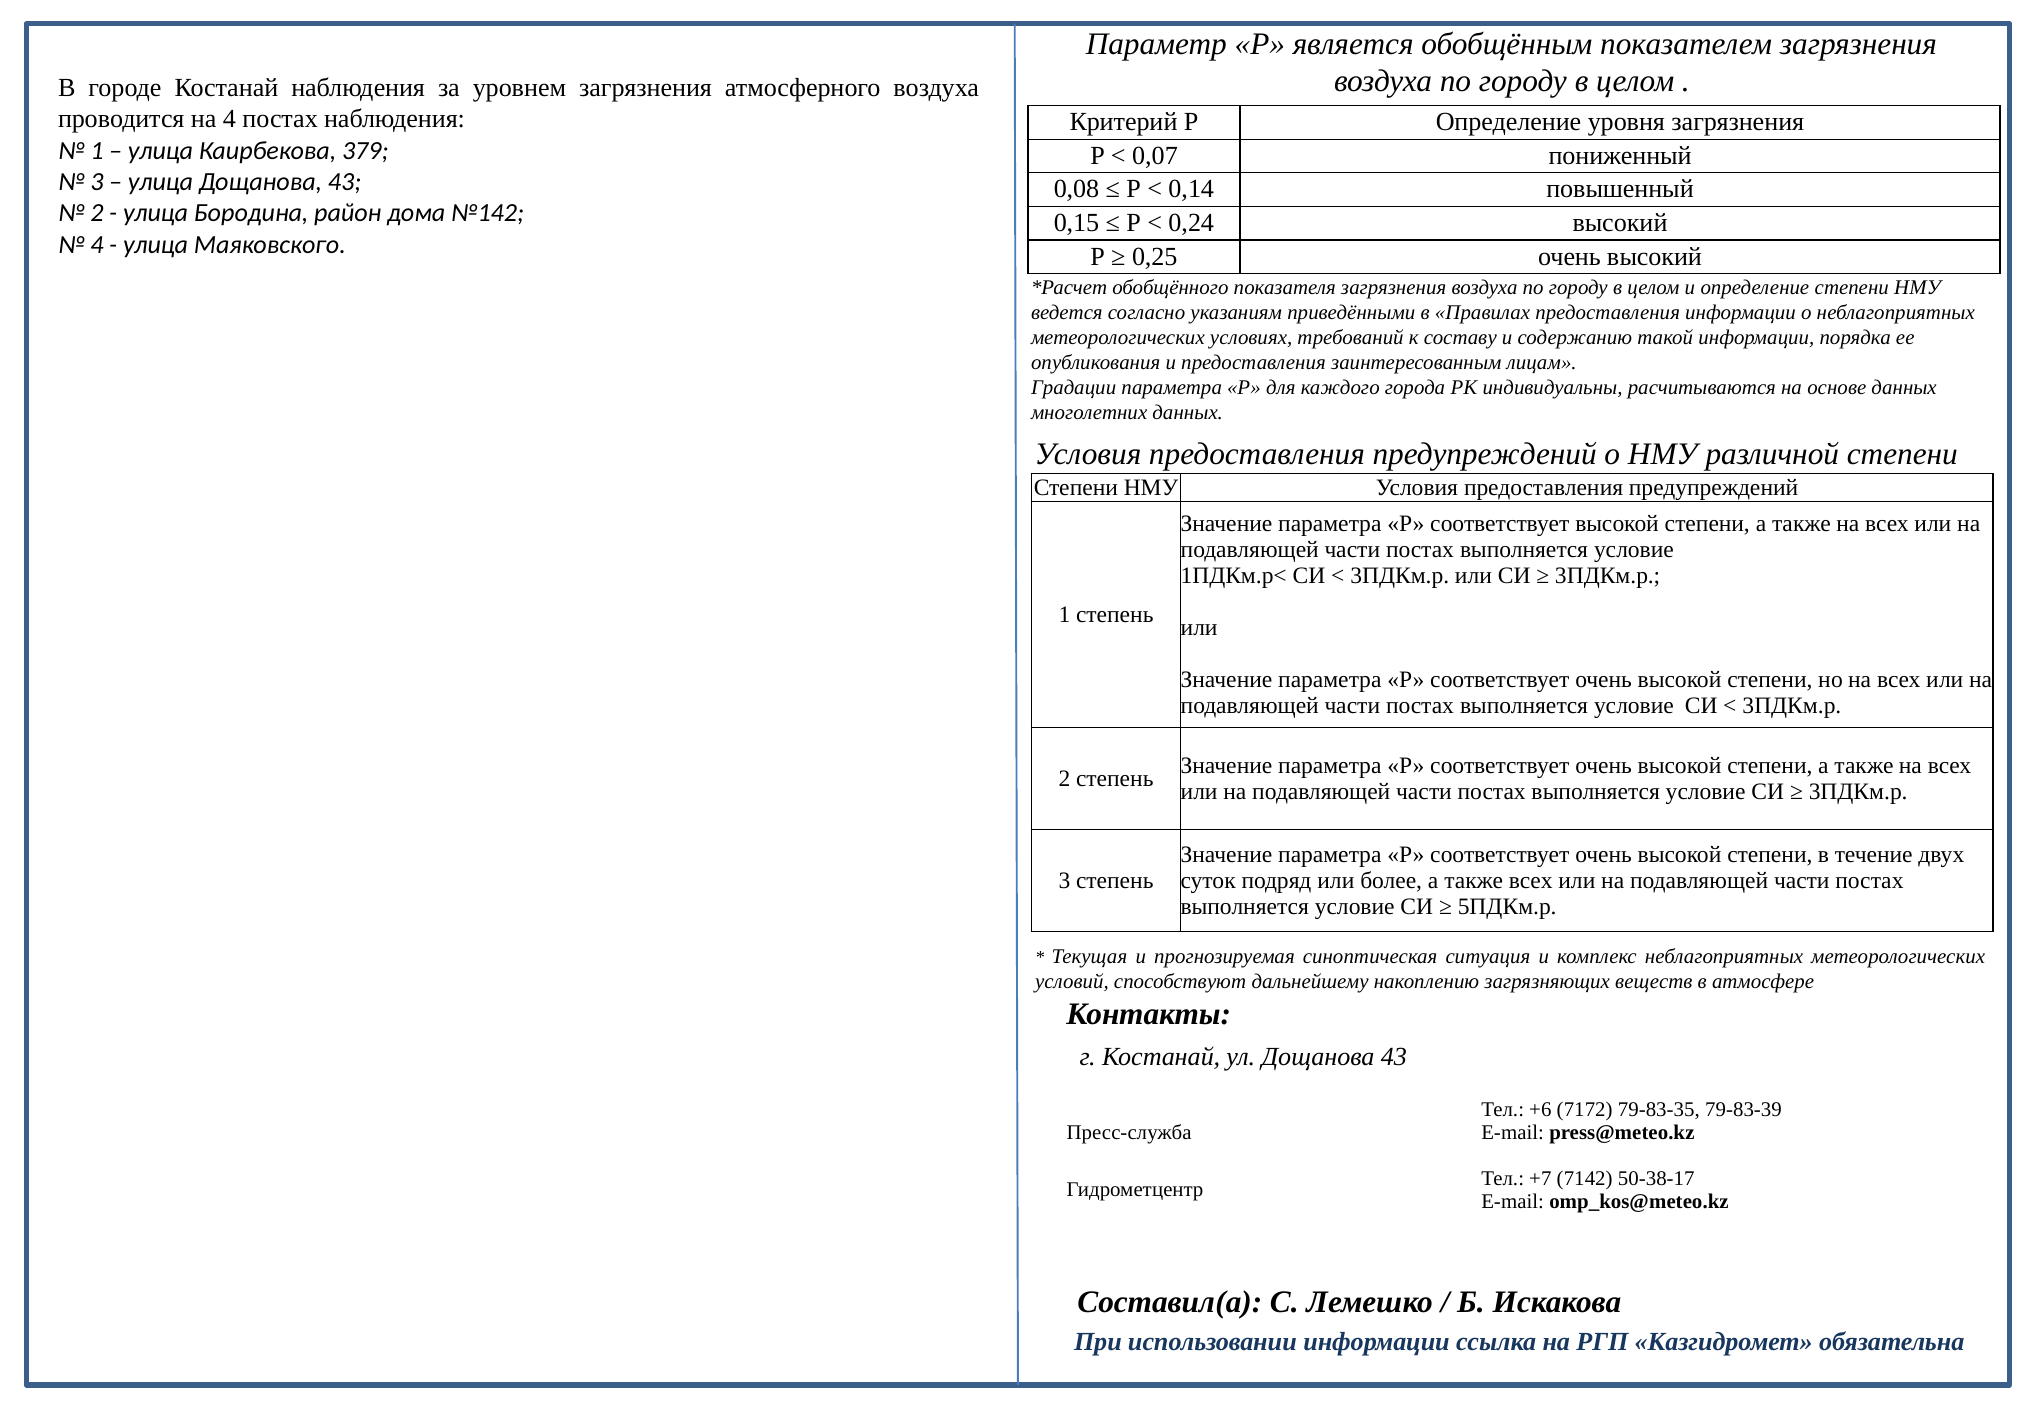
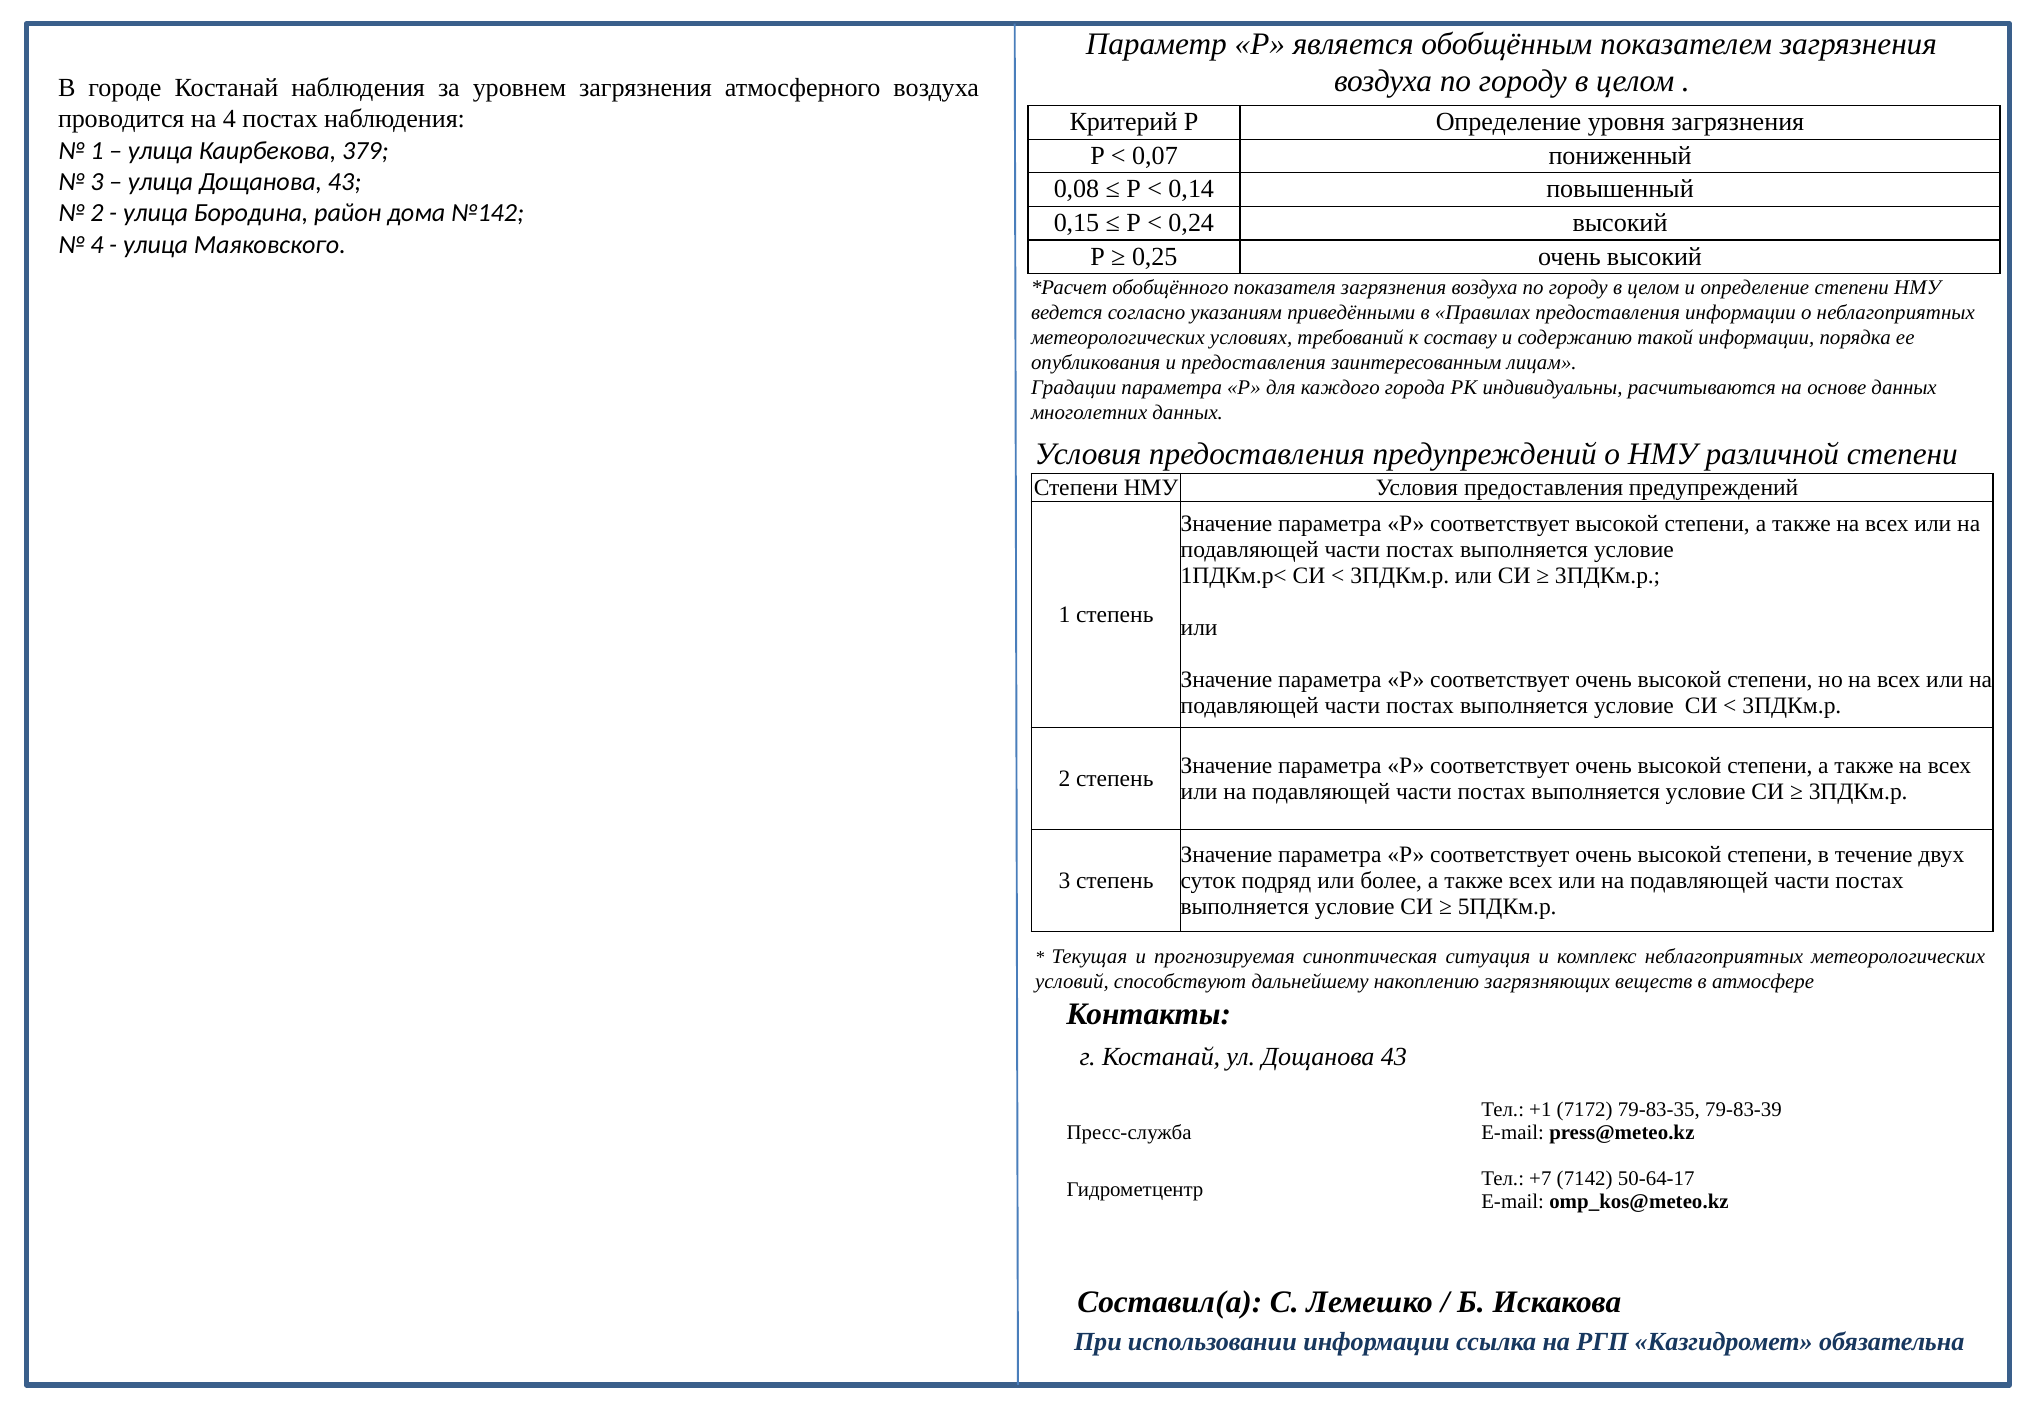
+6: +6 -> +1 (1540, 1110)
50-38-17: 50-38-17 -> 50-64-17 (1656, 1179)
